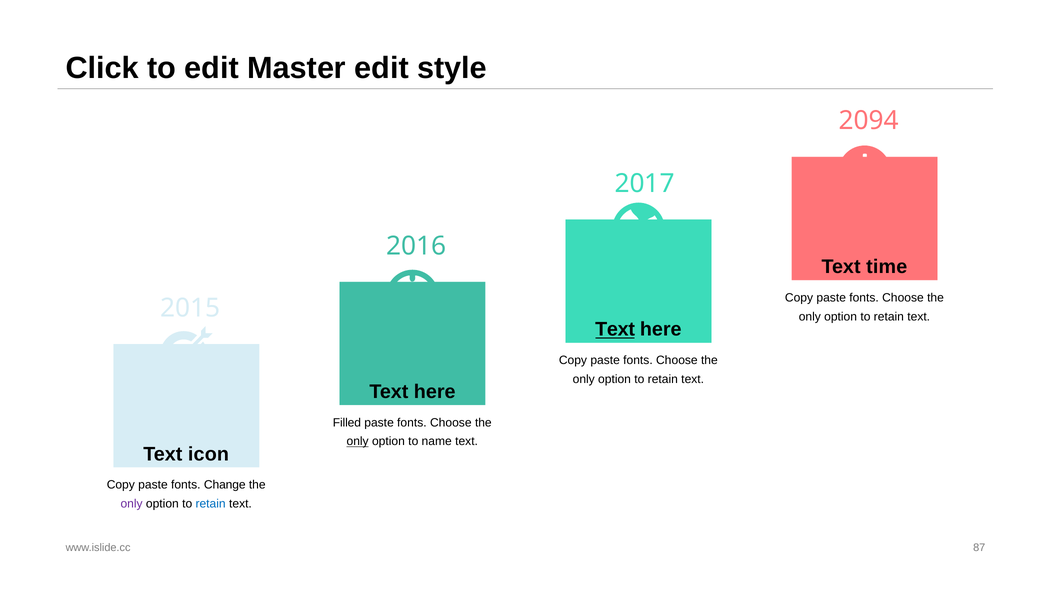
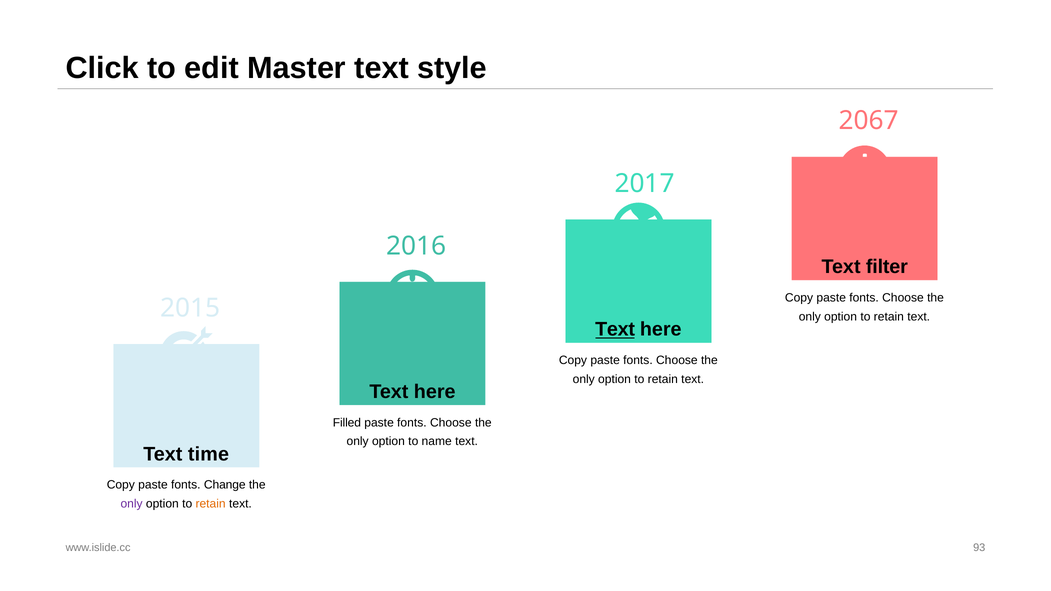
Master edit: edit -> text (382, 68)
2094: 2094 -> 2067 (869, 121)
time: time -> filter (887, 267)
only underline: present -> none (358, 442)
icon: icon -> time (208, 454)
retain colour: blue -> orange (211, 504)
87: 87 -> 93 (979, 548)
